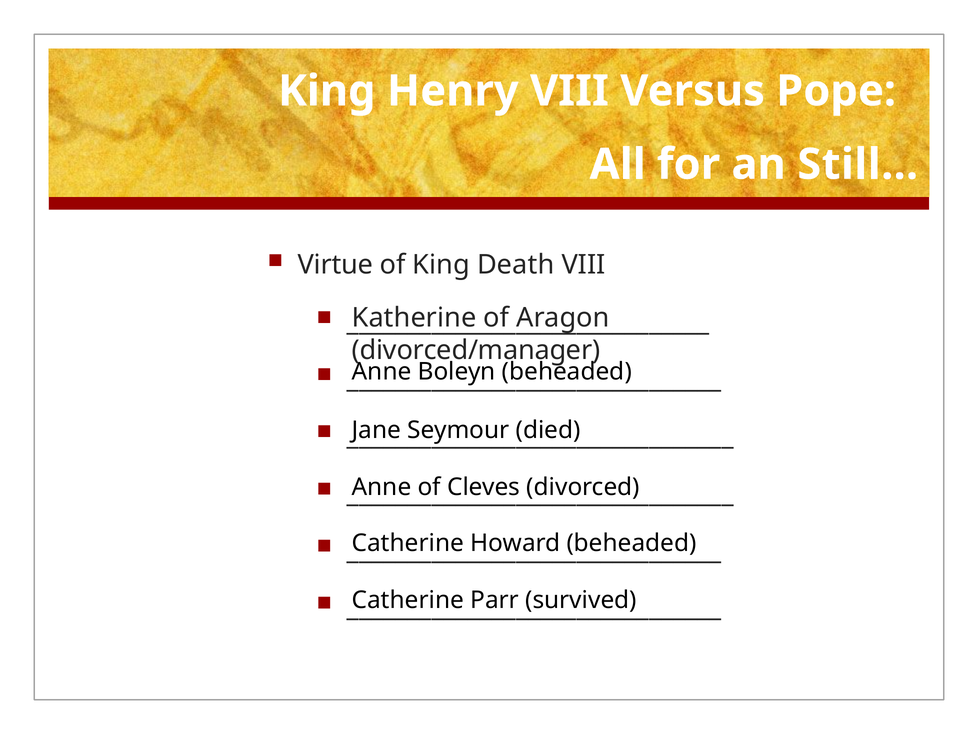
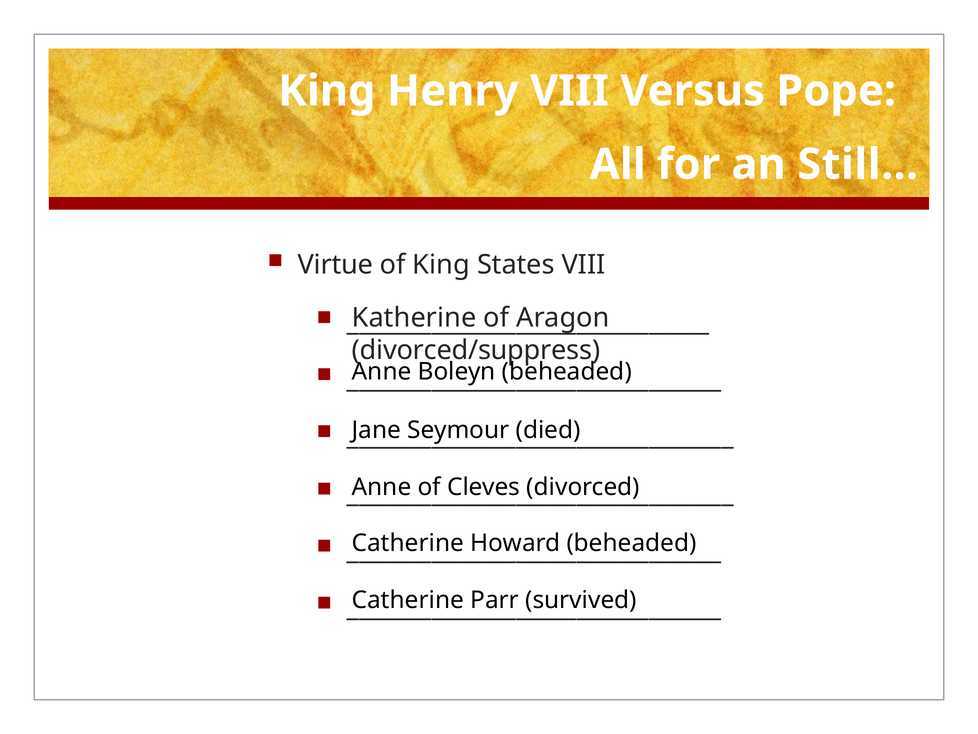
Death: Death -> States (516, 264)
divorced/manager: divorced/manager -> divorced/suppress (476, 350)
